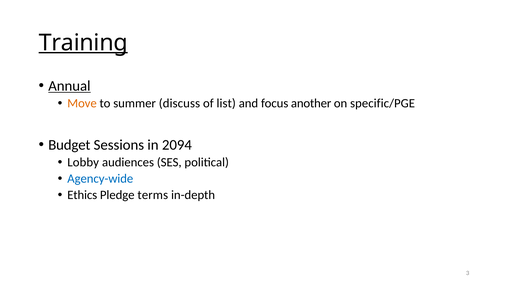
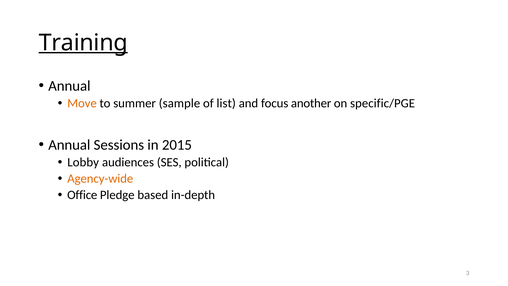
Annual underline: present -> none (69, 86)
discuss: discuss -> sample (179, 103)
Budget: Budget -> Annual (69, 145)
2094: 2094 -> 2015 (177, 145)
Agency-wide colour: blue -> orange (100, 179)
Ethics: Ethics -> Office (82, 195)
terms: terms -> based (153, 195)
